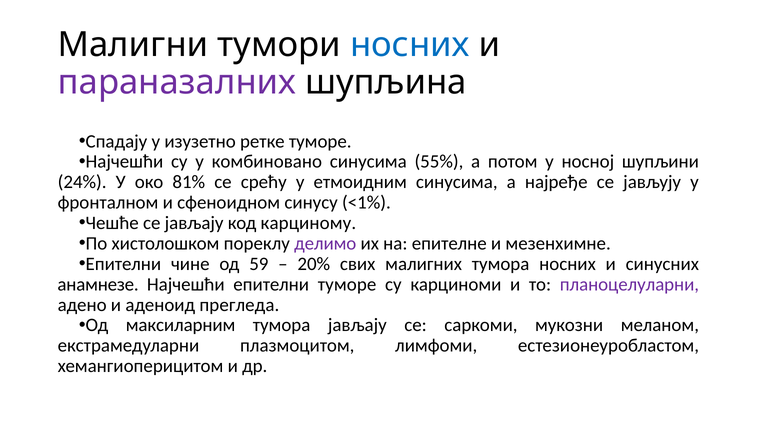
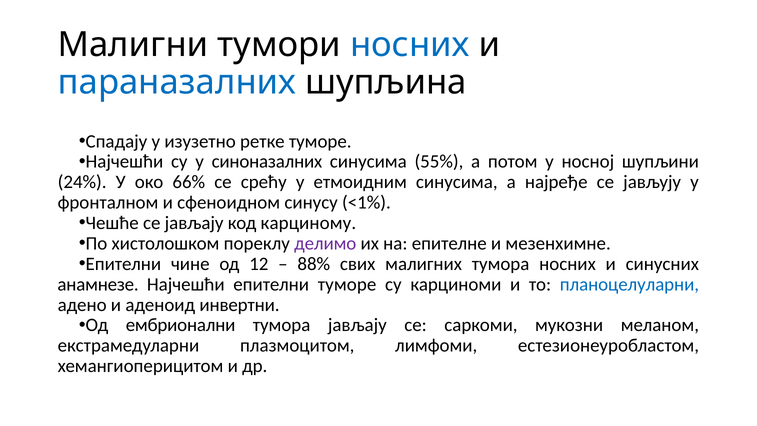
параназалних colour: purple -> blue (177, 82)
комбиновано: комбиновано -> синоназалних (267, 162)
81%: 81% -> 66% (189, 182)
59: 59 -> 12 (259, 264)
20%: 20% -> 88% (314, 264)
планоцелуларни colour: purple -> blue (629, 284)
прегледа: прегледа -> инвертни (239, 305)
максиларним: максиларним -> ембрионални (181, 325)
